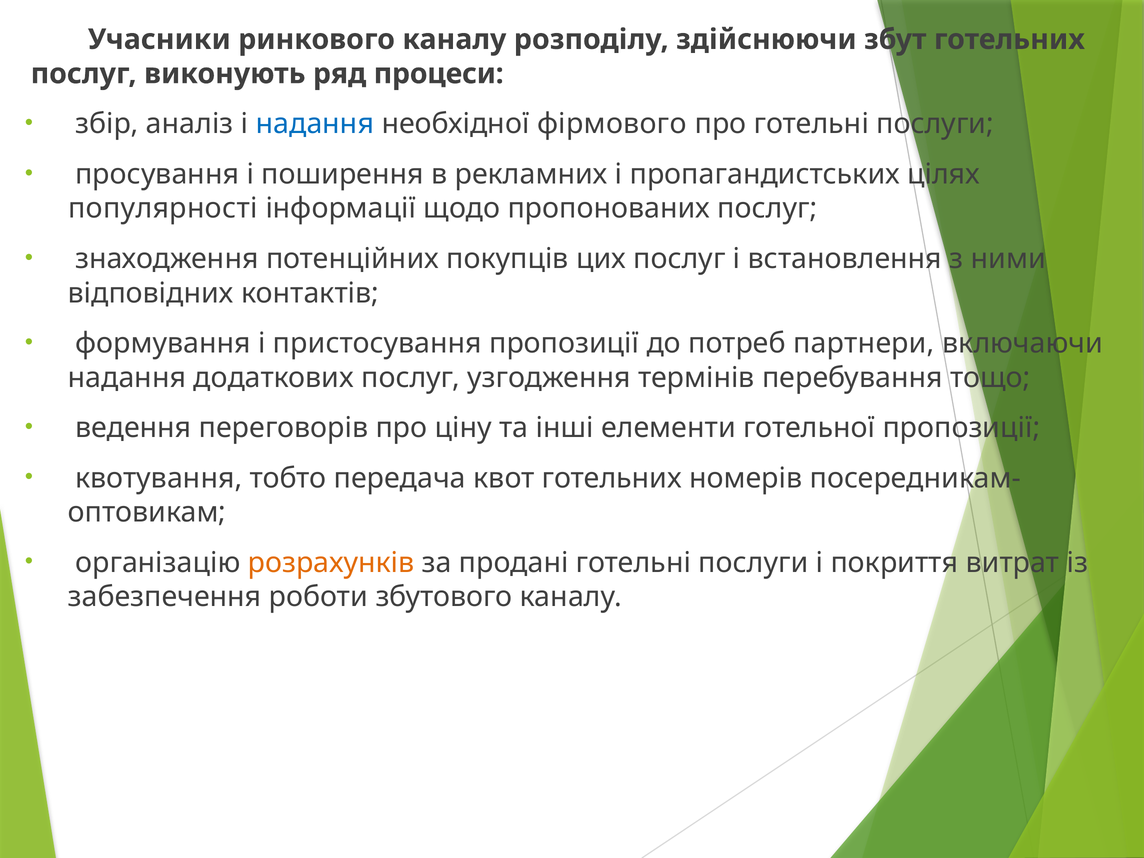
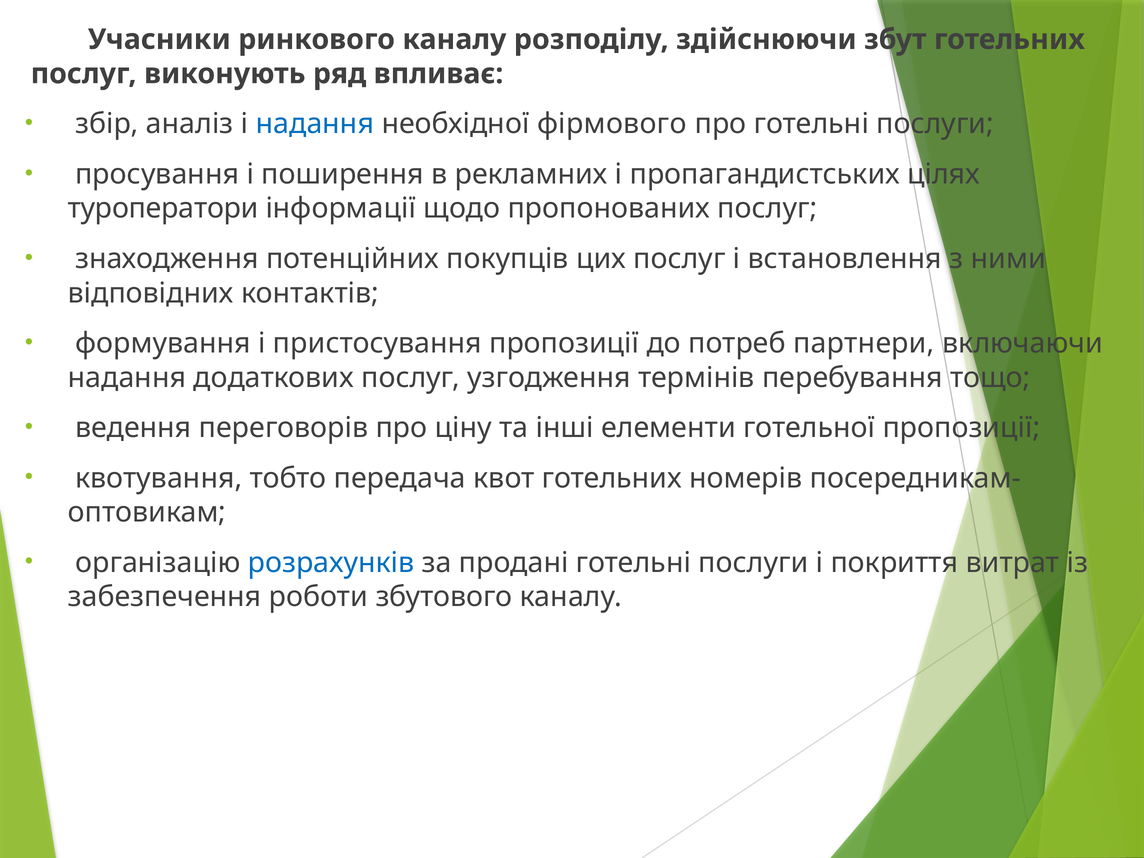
процеси: процеси -> впливає (439, 74)
популярності: популярності -> туроператори (163, 209)
розрахунків colour: orange -> blue (331, 563)
